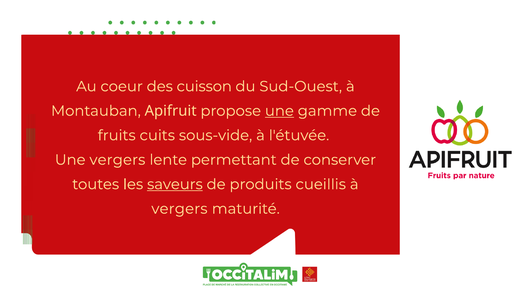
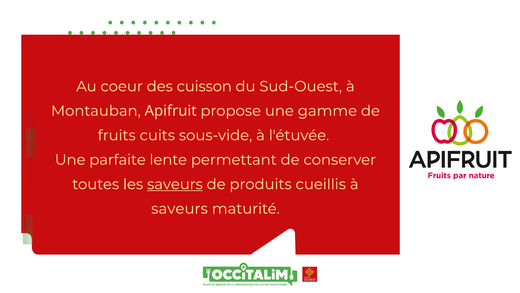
une underline: present -> none (279, 111)
Une vergers: vergers -> parfaite (118, 160)
vergers: vergers -> saveurs (179, 208)
